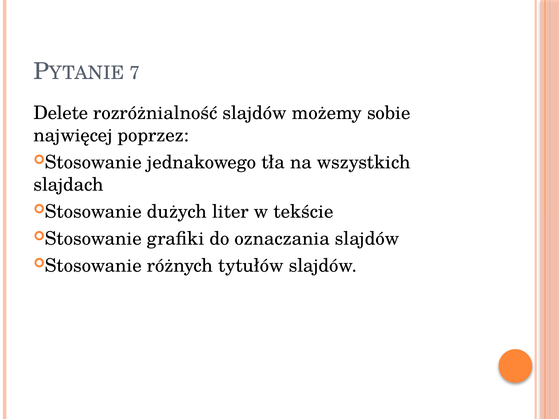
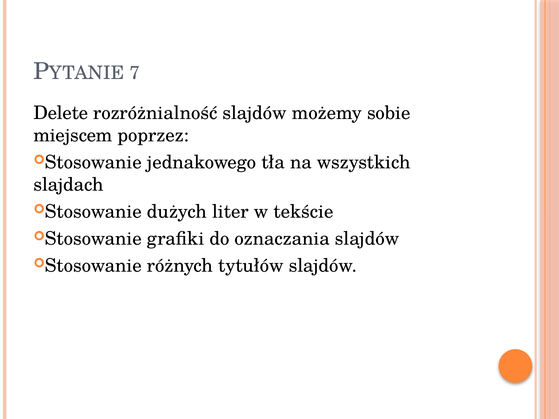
najwięcej: najwięcej -> miejscem (73, 135)
